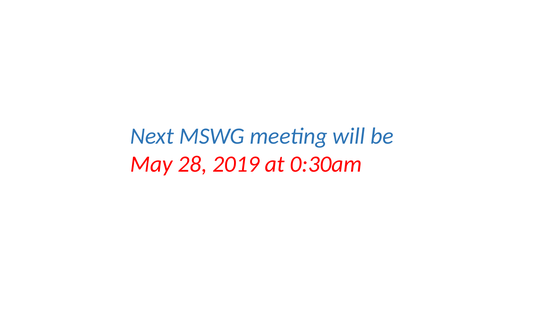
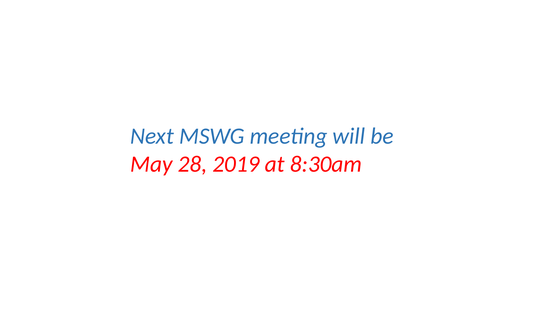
0:30am: 0:30am -> 8:30am (326, 164)
